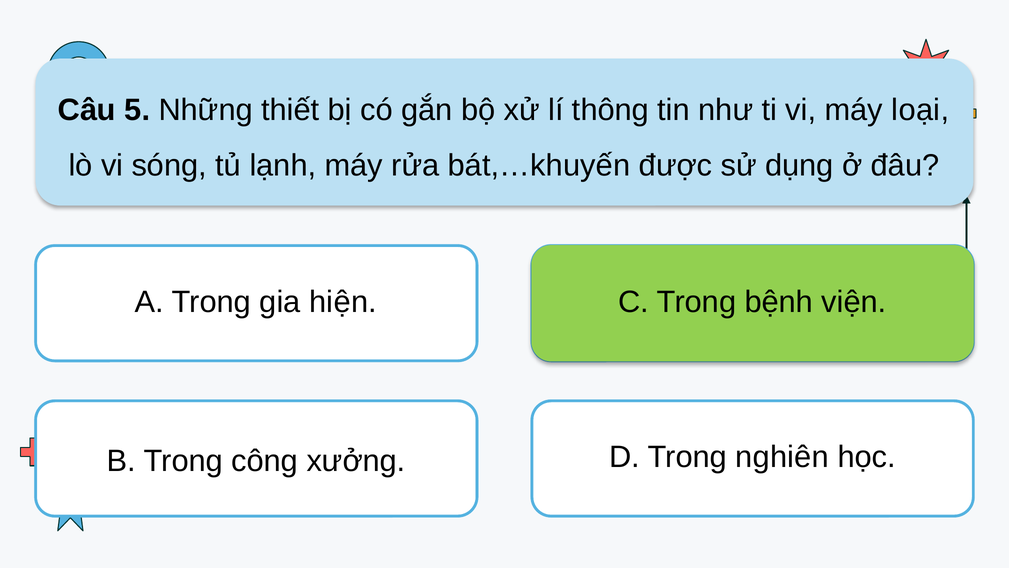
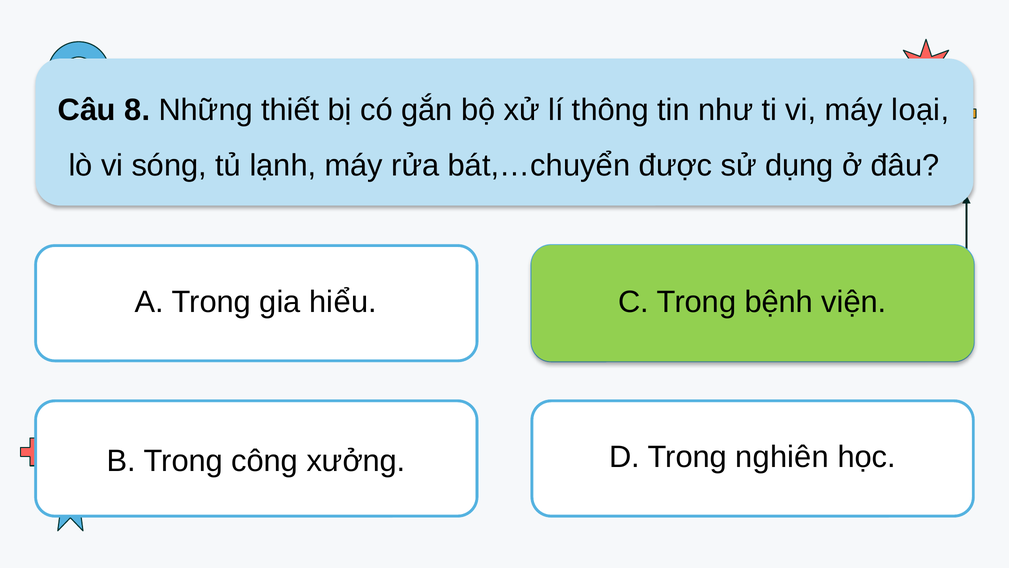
5: 5 -> 8 (137, 110)
bát,…khuyến: bát,…khuyến -> bát,…chuyển (539, 166)
hiện: hiện -> hiểu (343, 302)
